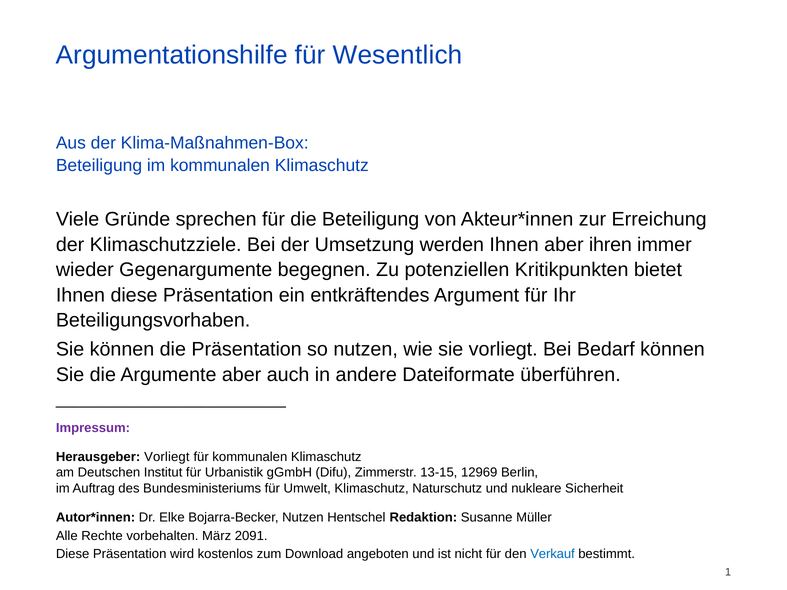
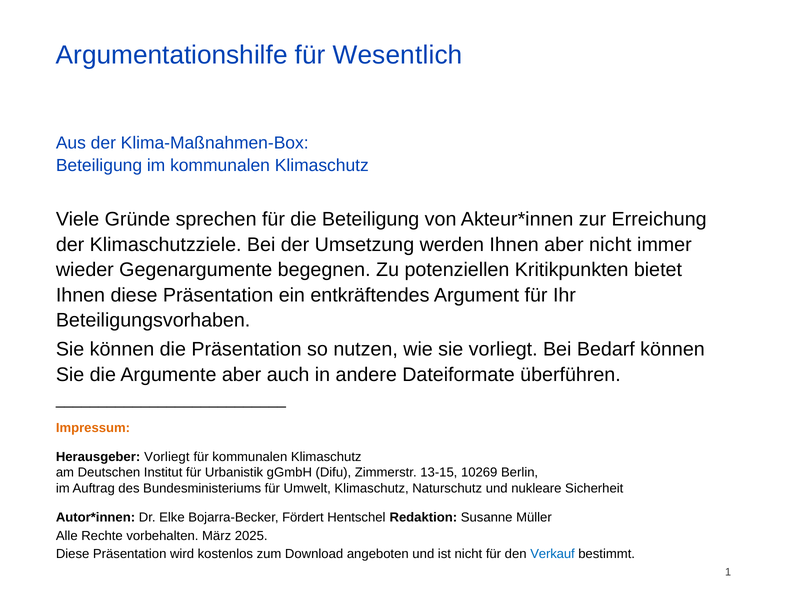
aber ihren: ihren -> nicht (610, 245)
Impressum colour: purple -> orange (93, 428)
12969: 12969 -> 10269 (479, 473)
Bojarra-Becker Nutzen: Nutzen -> Fördert (303, 518)
2091: 2091 -> 2025 (251, 536)
